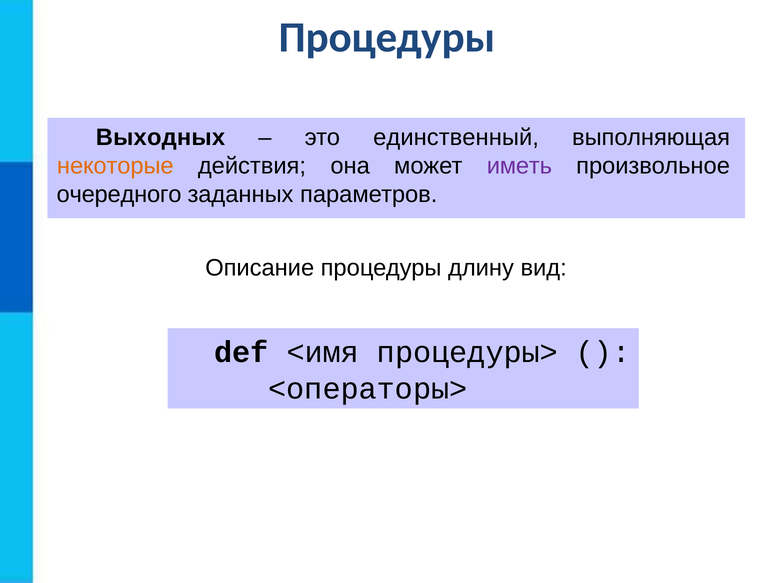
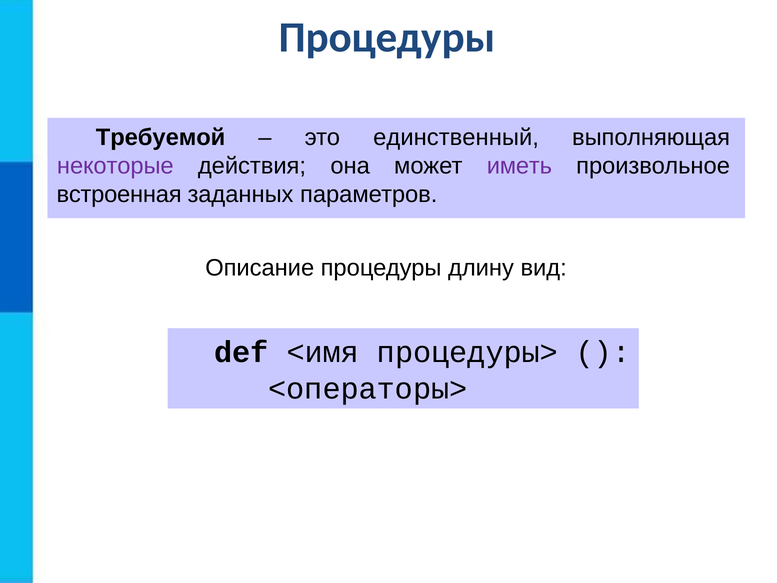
Выходных: Выходных -> Требуемой (161, 138)
некоторые colour: orange -> purple (115, 166)
очередного: очередного -> встроенная (119, 194)
